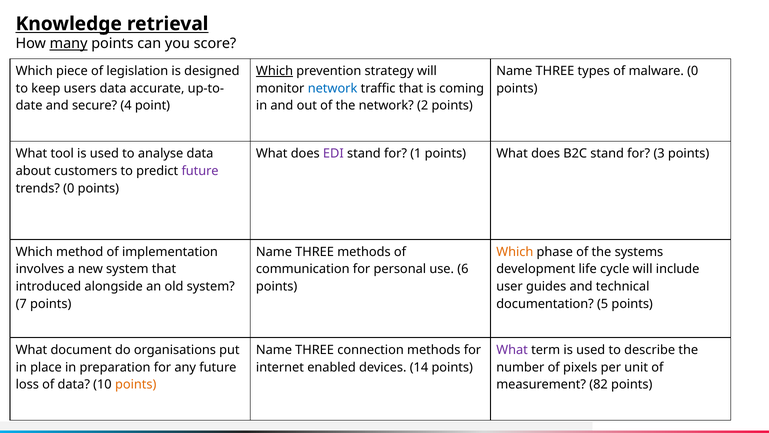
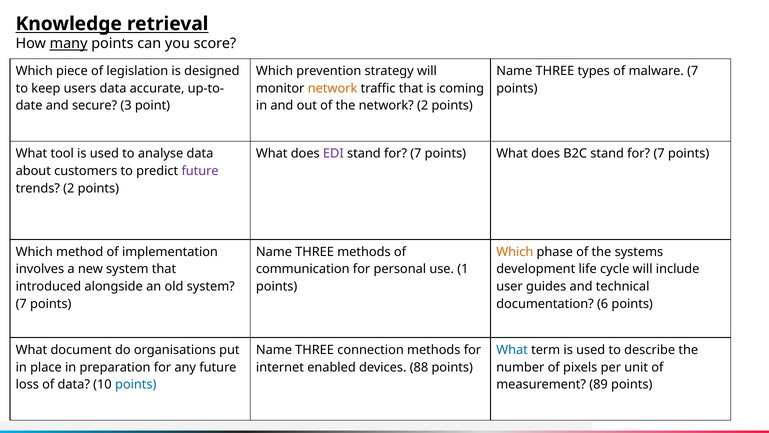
Which underline: present -> none (275, 71)
malware 0: 0 -> 7 (693, 71)
network colour: blue -> orange (333, 88)
4: 4 -> 3 (126, 106)
1: 1 -> 7 (416, 153)
B2C stand for 3: 3 -> 7 (659, 153)
trends 0: 0 -> 2 (69, 188)
6: 6 -> 1 (463, 269)
5: 5 -> 6 (603, 304)
What colour: purple -> blue (512, 350)
14: 14 -> 88 (419, 367)
points colour: orange -> blue (136, 384)
82: 82 -> 89 (599, 384)
